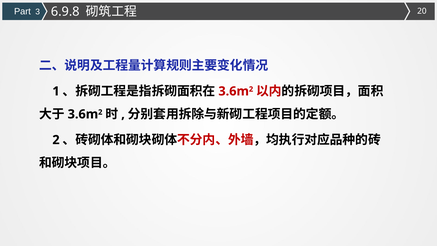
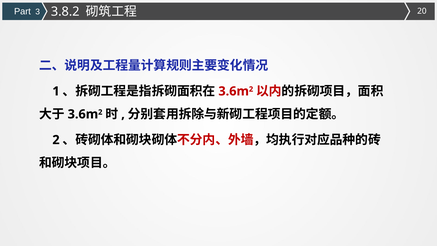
6.9.8: 6.9.8 -> 3.8.2 (65, 12)
